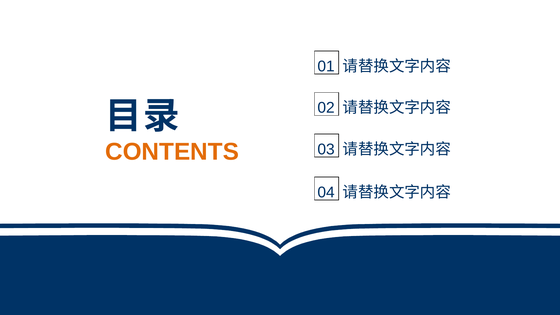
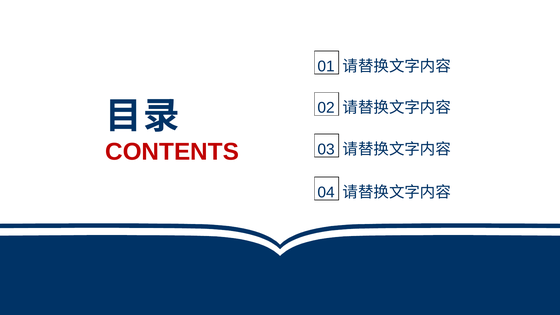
CONTENTS colour: orange -> red (172, 152)
